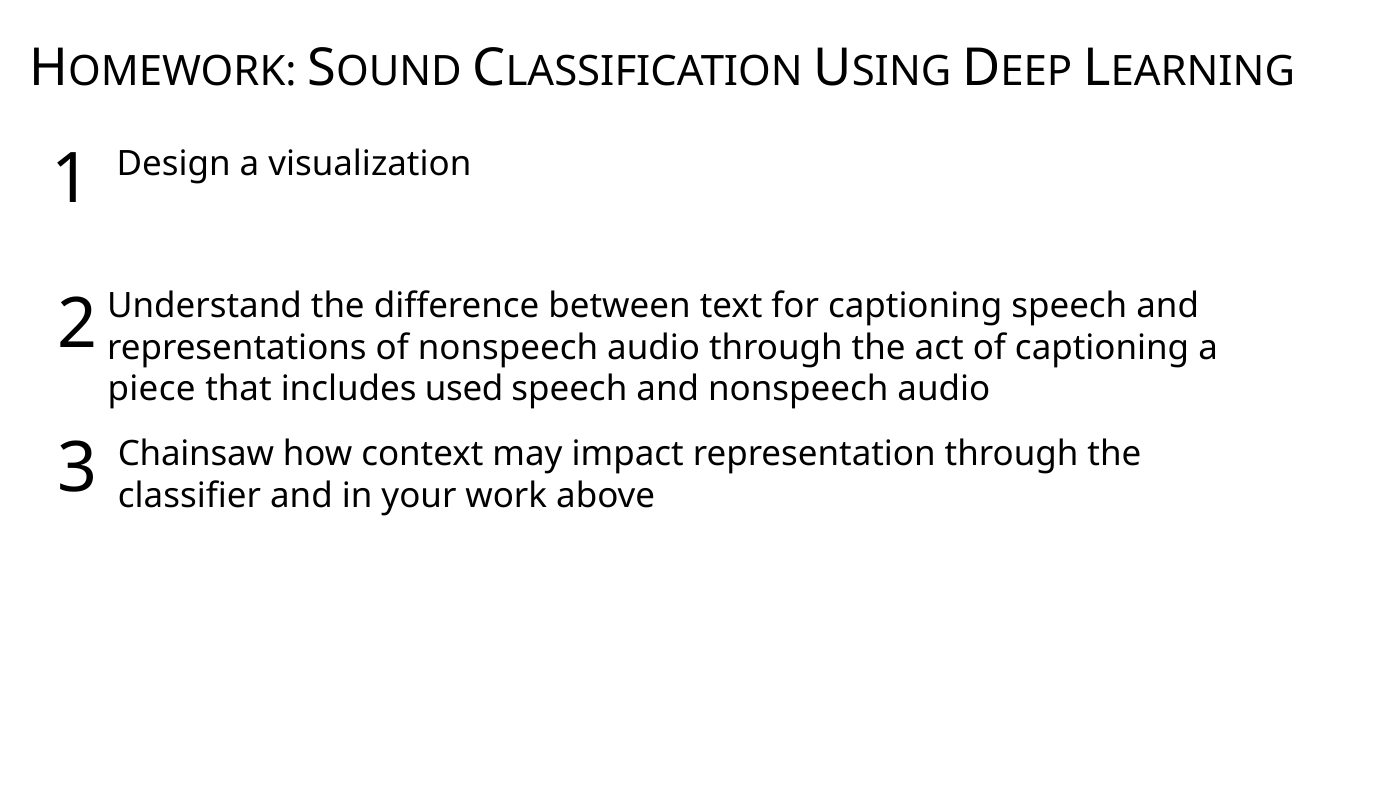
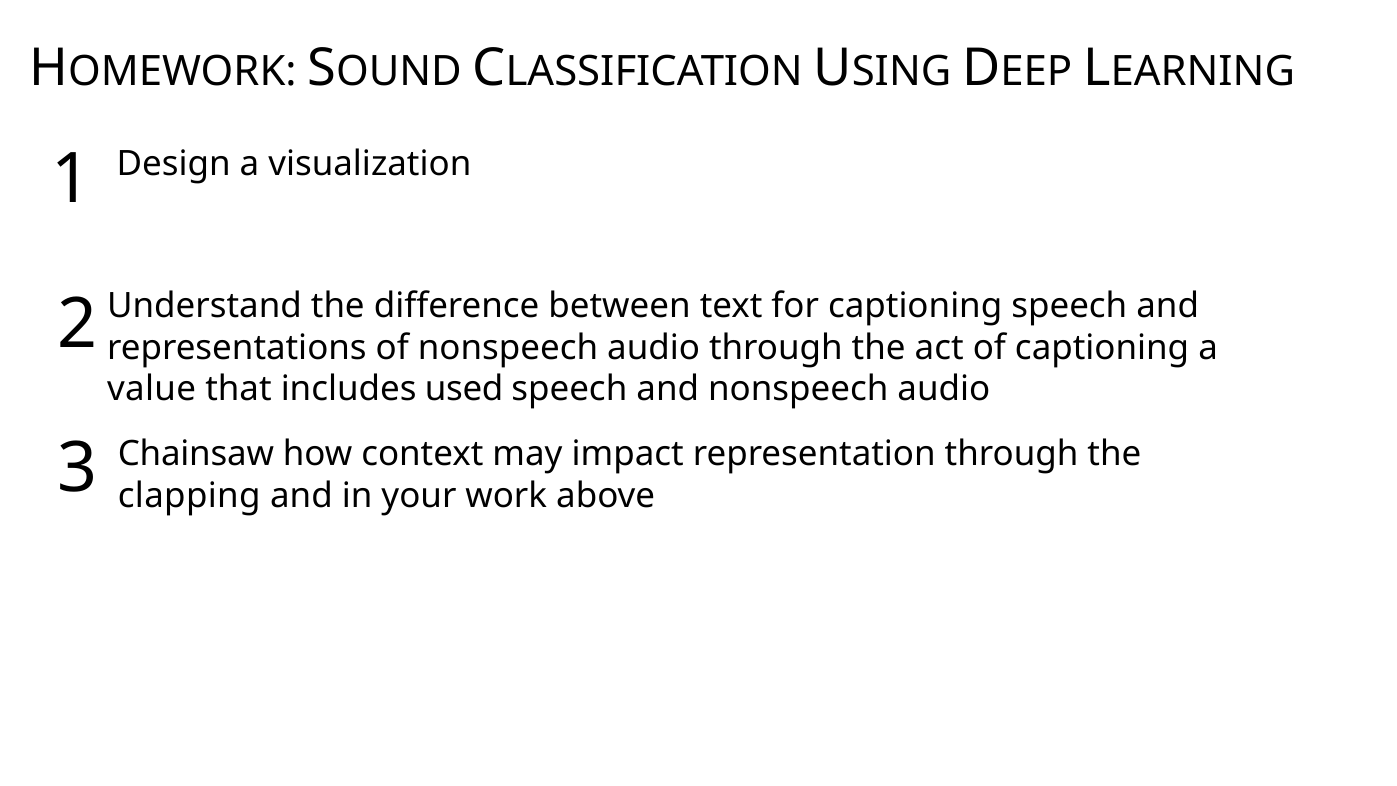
piece: piece -> value (152, 389)
classifier: classifier -> clapping (189, 496)
